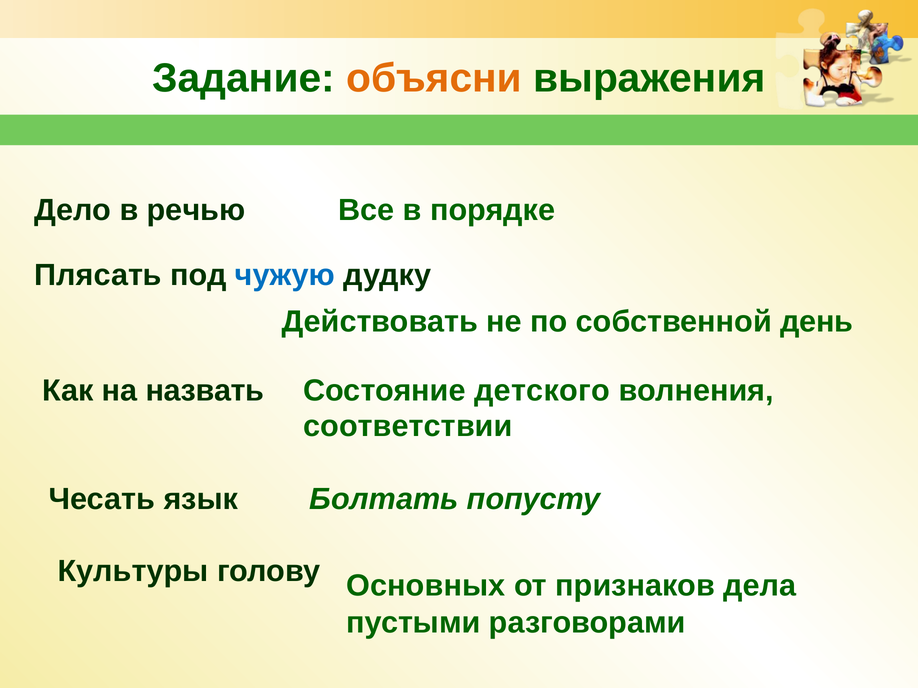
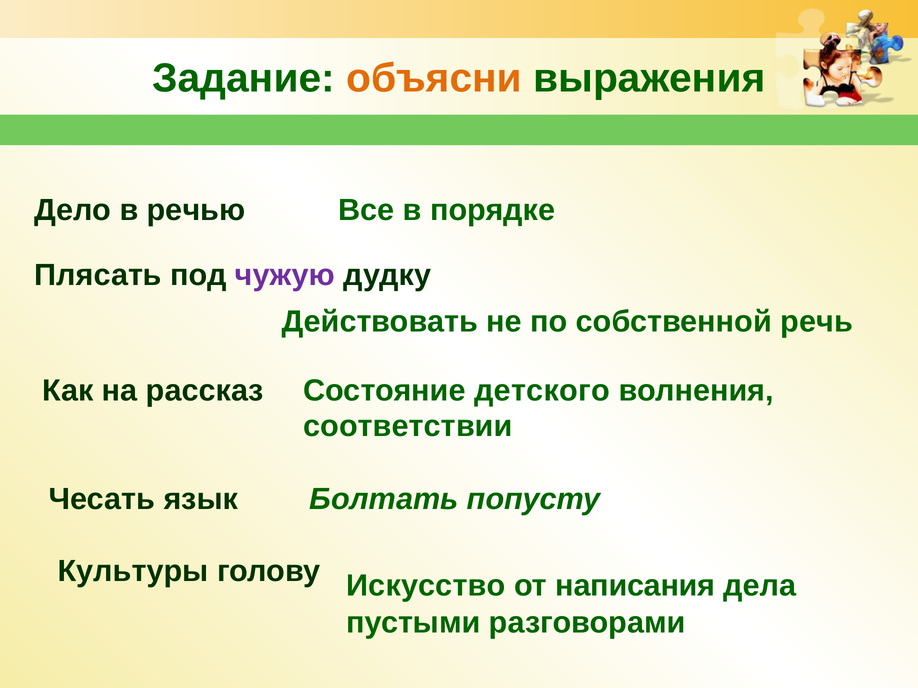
чужую colour: blue -> purple (285, 275)
день: день -> речь (817, 322)
назвать: назвать -> рассказ (205, 391)
Основных: Основных -> Искусство (426, 586)
признаков: признаков -> написания (635, 586)
